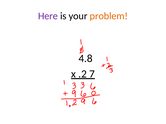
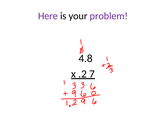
problem colour: orange -> purple (109, 16)
